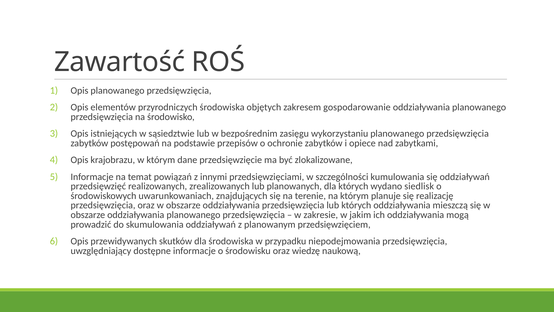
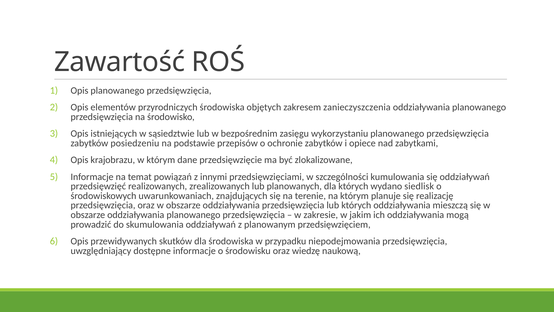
gospodarowanie: gospodarowanie -> zanieczyszczenia (357, 107)
postępowań: postępowań -> posiedzeniu (135, 143)
